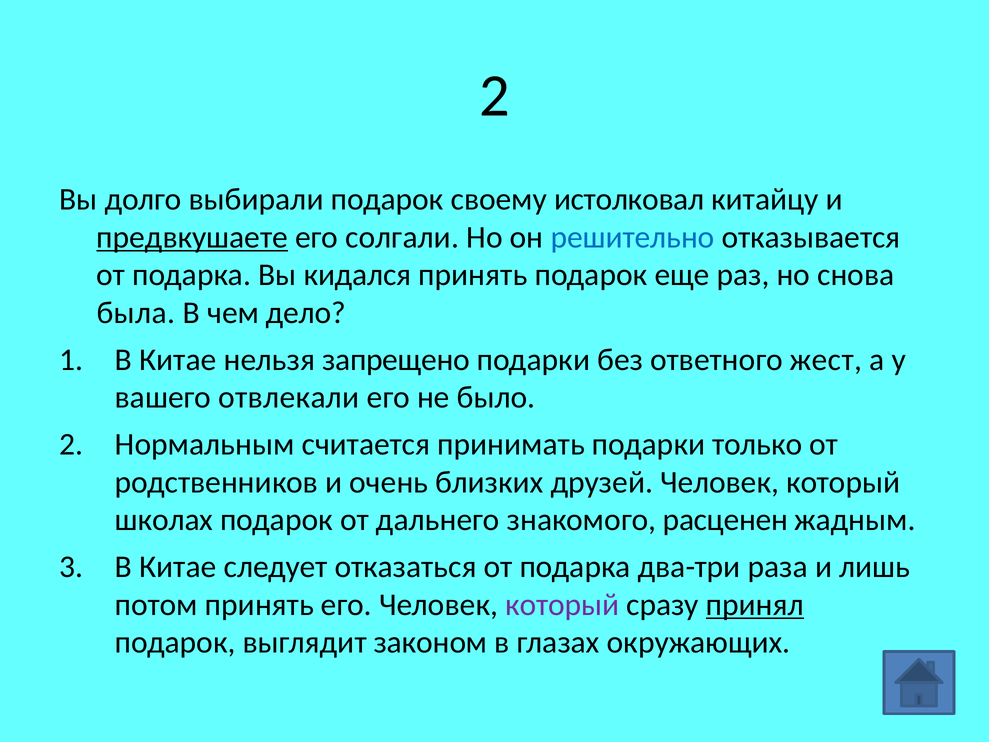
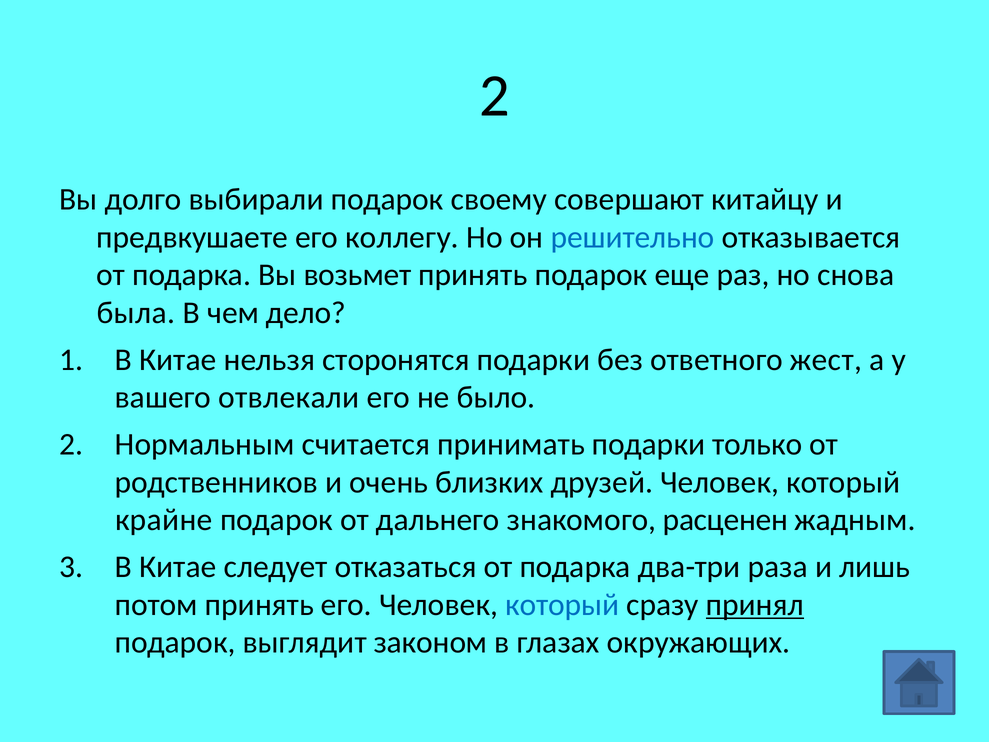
истолковал: истолковал -> совершают (629, 199)
предвкушаете underline: present -> none (192, 237)
солгали: солгали -> коллегу (402, 237)
кидался: кидался -> возьмет (357, 275)
запрещено: запрещено -> сторонятся (396, 360)
школах: школах -> крайне (164, 520)
который colour: purple -> blue (562, 604)
